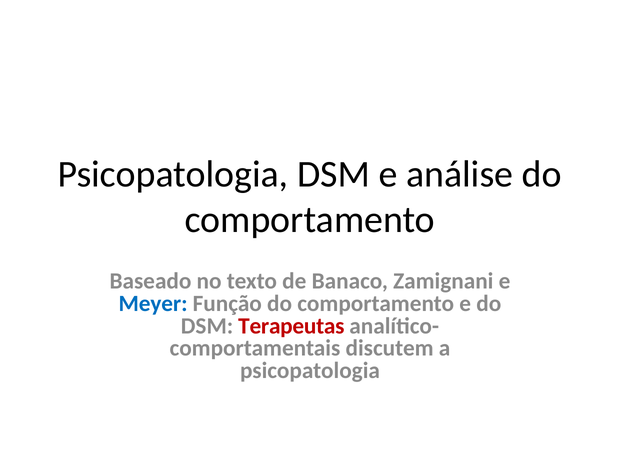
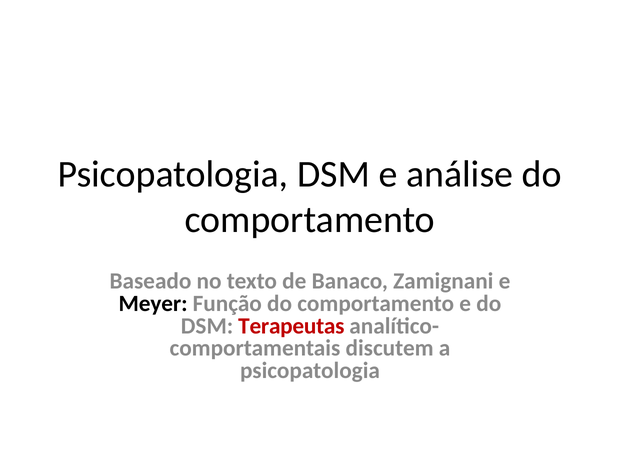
Meyer colour: blue -> black (153, 304)
